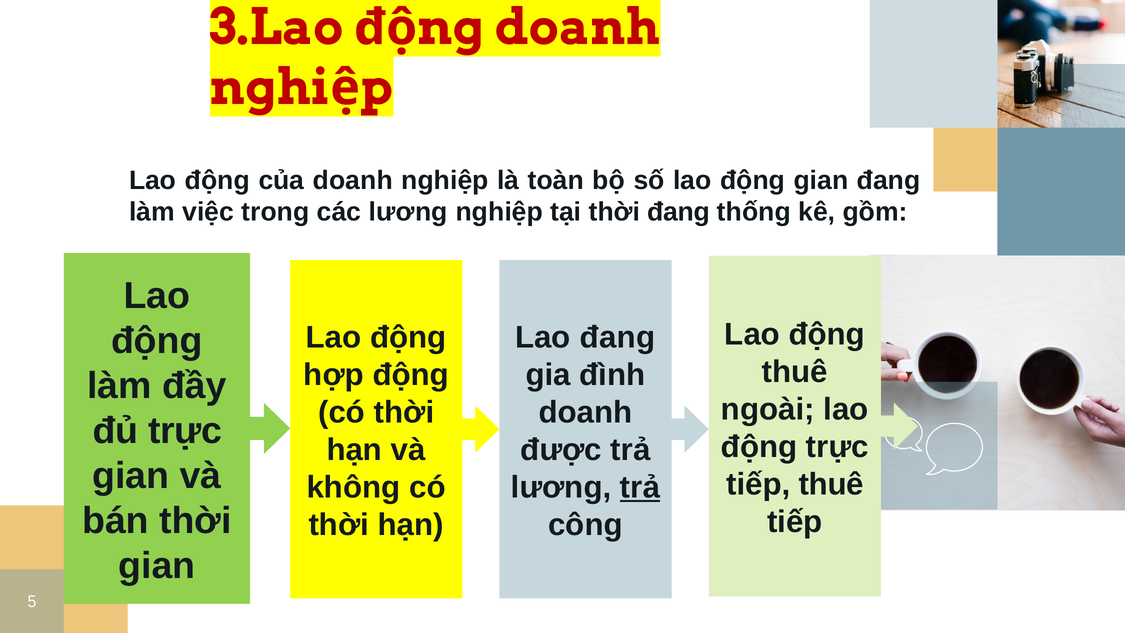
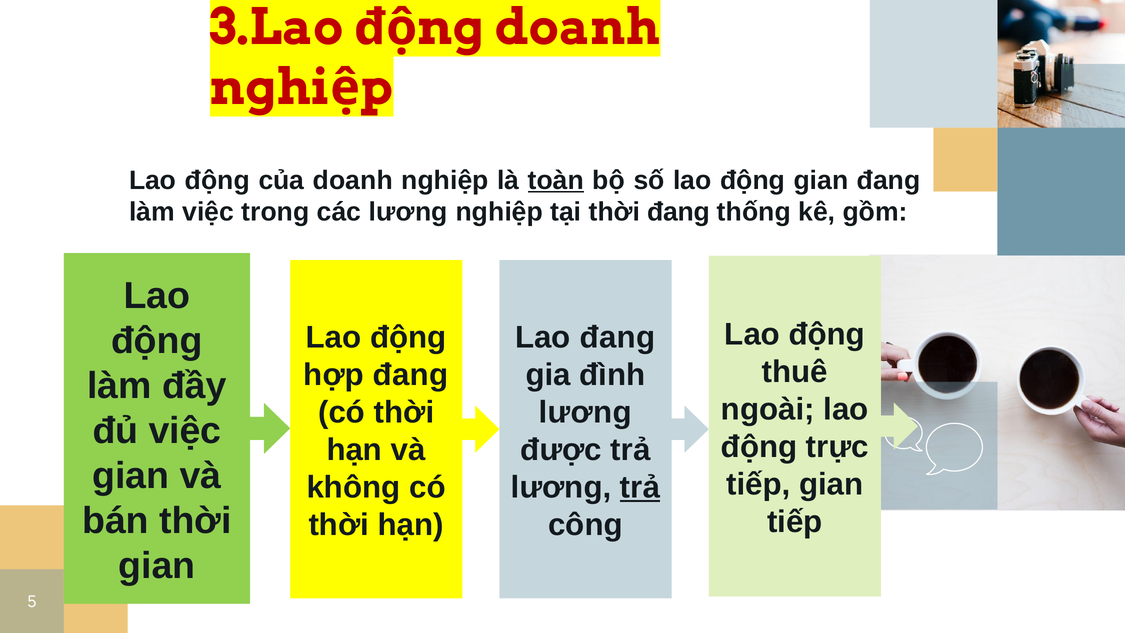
toàn underline: none -> present (556, 180)
hợp động: động -> đang (411, 375)
doanh: doanh -> lương (585, 412)
đủ trực: trực -> việc (185, 431)
tiếp thuê: thuê -> gian (831, 484)
